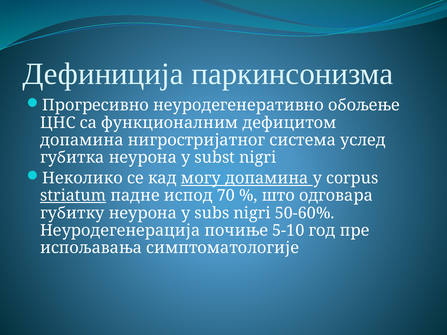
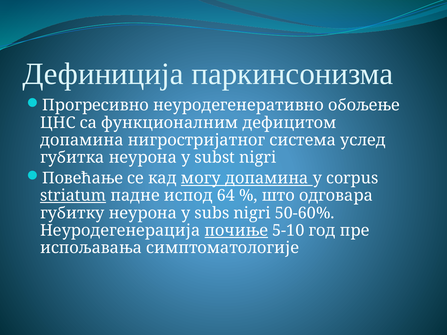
Неколико: Неколико -> Повећање (83, 178)
70: 70 -> 64 (226, 196)
почиње underline: none -> present (236, 231)
